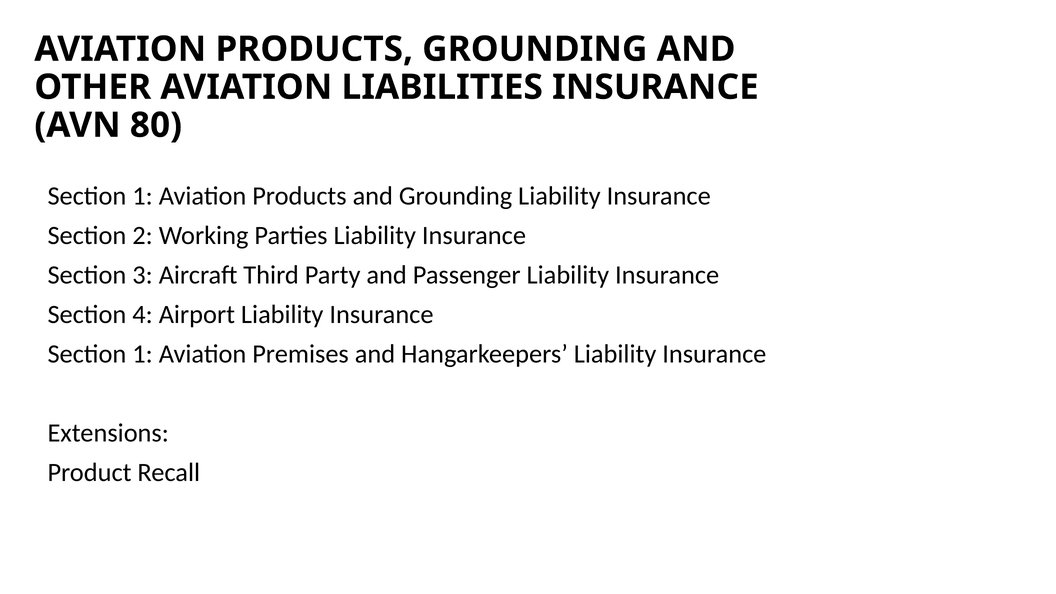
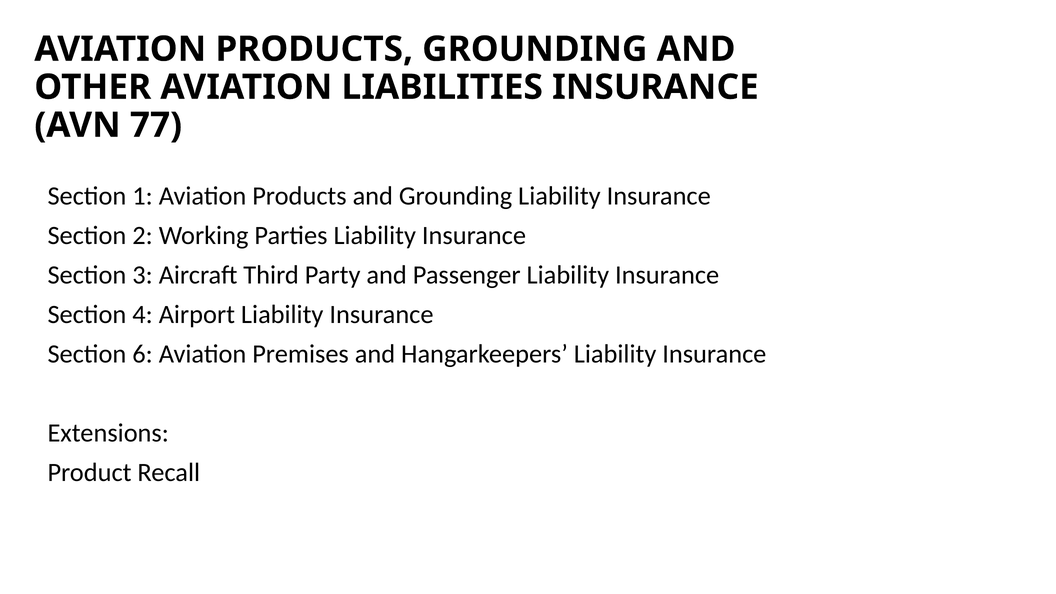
80: 80 -> 77 (156, 125)
1: 1 -> 6 (143, 354)
